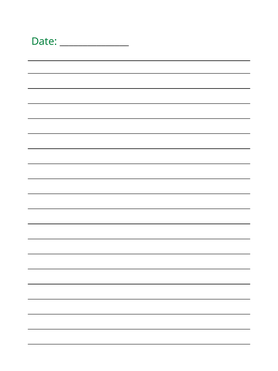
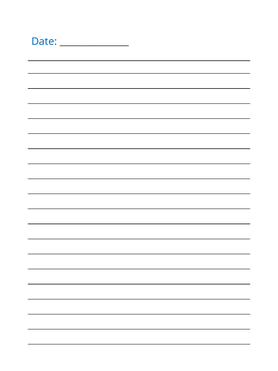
Date colour: green -> blue (44, 41)
